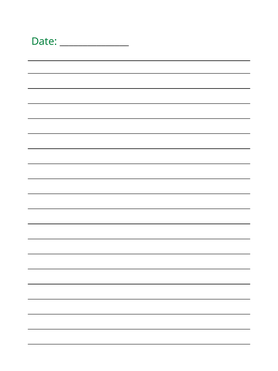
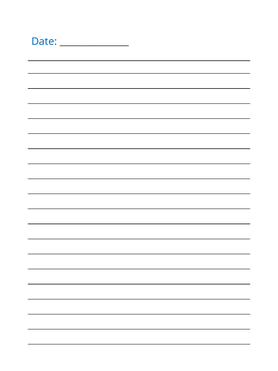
Date colour: green -> blue (44, 41)
